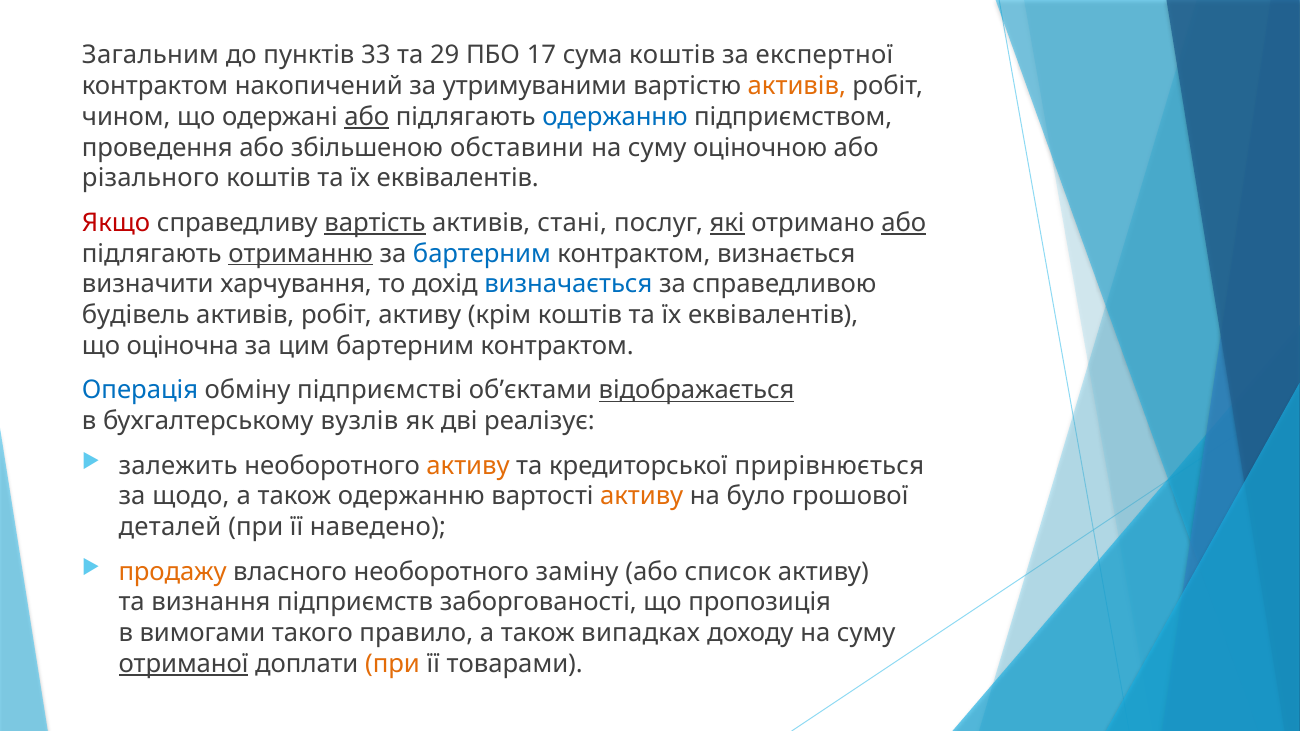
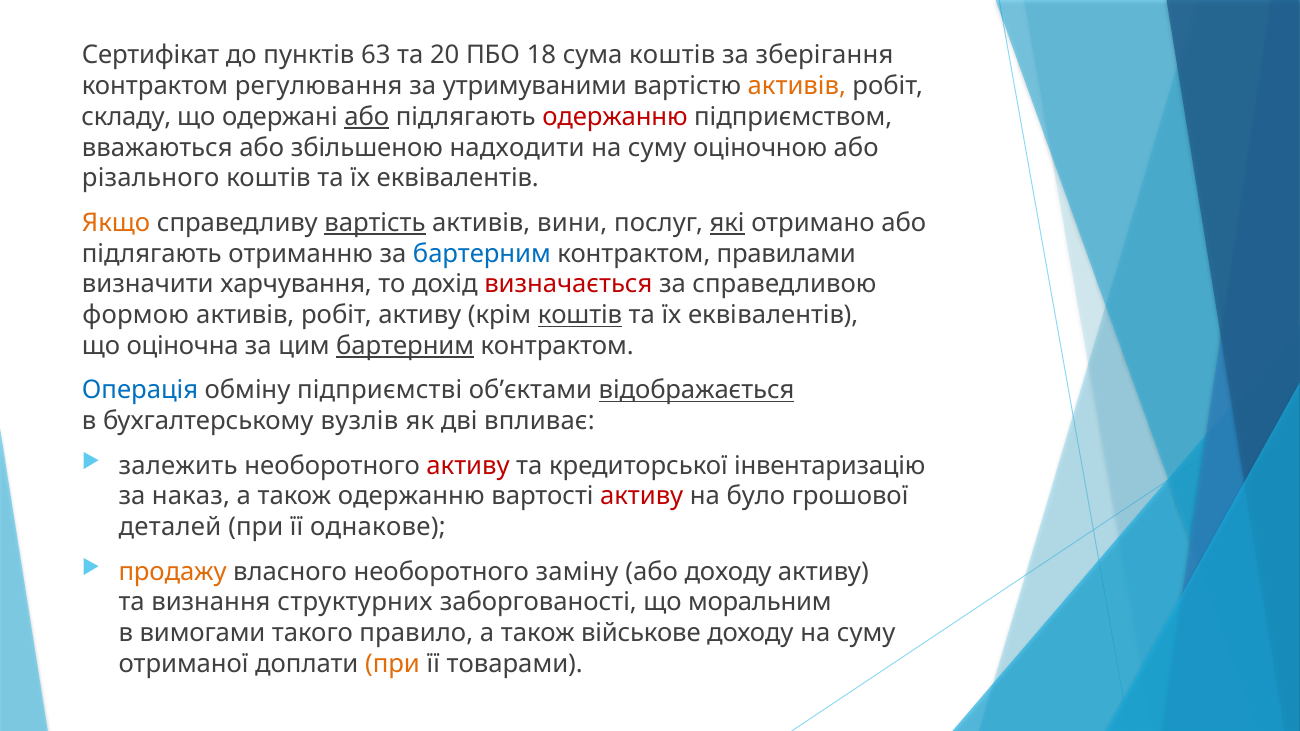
Загальним: Загальним -> Сертифікат (151, 55)
33: 33 -> 63 (376, 55)
29: 29 -> 20 (445, 55)
17: 17 -> 18 (541, 55)
експертної: експертної -> зберігання (825, 55)
накопичений: накопичений -> регулювання (319, 86)
чином: чином -> складу (126, 117)
одержанню colour: blue -> red (615, 117)
проведення: проведення -> вважаються (157, 148)
обставини: обставини -> надходити (517, 148)
Якщо colour: red -> orange (116, 223)
стані: стані -> вини (572, 223)
або underline: present -> none (904, 223)
отриманню underline: present -> none (301, 254)
визнається: визнається -> правилами (786, 254)
визначається colour: blue -> red (568, 285)
будівель: будівель -> формою (136, 315)
коштів underline: none -> present (580, 315)
бартерним underline: none -> present (405, 346)
реалізує: реалізує -> впливає (539, 421)
активу colour: orange -> red (468, 466)
прирівнюється: прирівнюється -> інвентаризацію (830, 466)
щодо: щодо -> наказ (191, 497)
активу colour: orange -> red (642, 497)
наведено: наведено -> однакове (378, 527)
або список: список -> доходу (728, 572)
підприємств: підприємств -> структурних (355, 603)
пропозиція: пропозиція -> моральним (760, 603)
випадках: випадках -> військове (641, 633)
отриманої underline: present -> none (184, 664)
